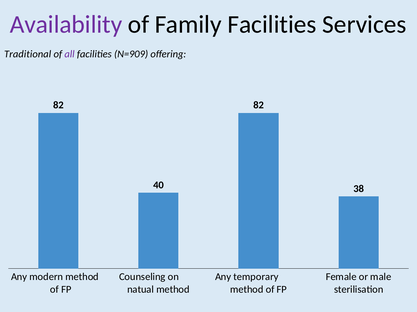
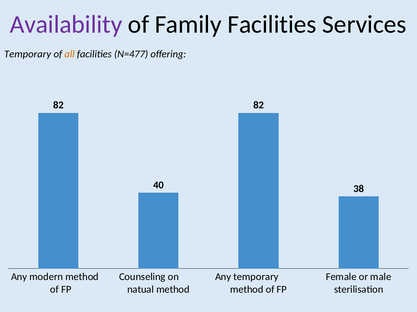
Traditional: Traditional -> Temporary (28, 54)
all colour: purple -> orange (70, 54)
N=909: N=909 -> N=477 (131, 54)
